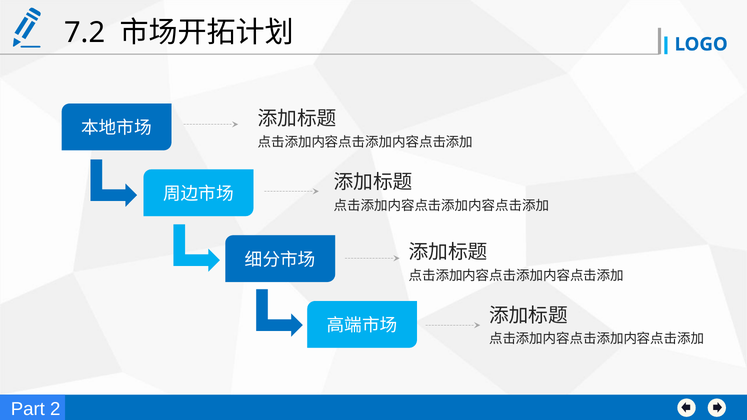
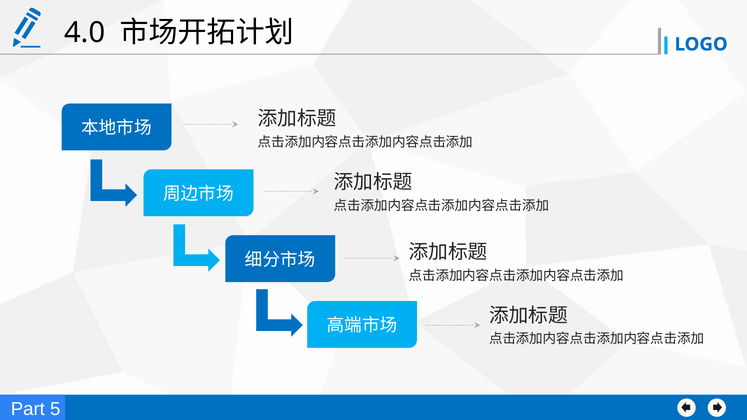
7.2: 7.2 -> 4.0 (85, 33)
2: 2 -> 5 (55, 409)
